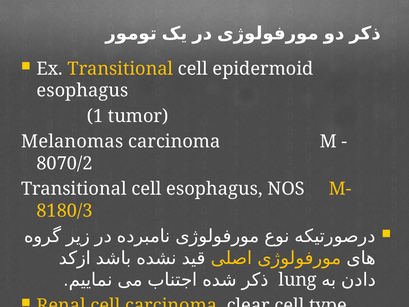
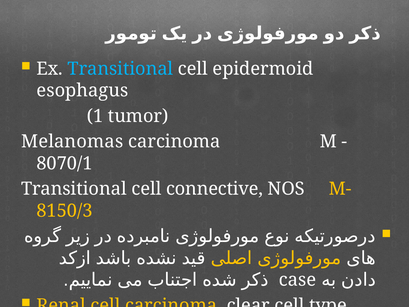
Transitional colour: yellow -> light blue (120, 69)
8070/2: 8070/2 -> 8070/1 (64, 163)
cell esophagus: esophagus -> connective (215, 189)
8180/3: 8180/3 -> 8150/3 (64, 211)
lung: lung -> case (298, 280)
